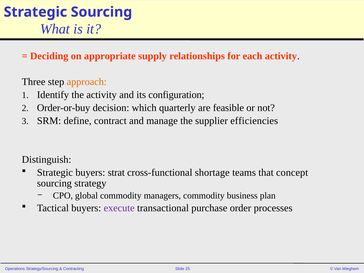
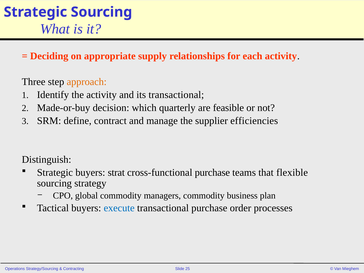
its configuration: configuration -> transactional (176, 95)
Order-or-buy: Order-or-buy -> Made-or-buy (64, 108)
cross-functional shortage: shortage -> purchase (212, 172)
concept: concept -> flexible (292, 172)
execute colour: purple -> blue (119, 208)
